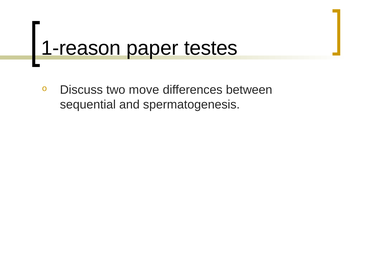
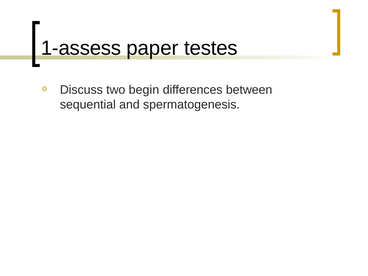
1-reason: 1-reason -> 1-assess (81, 48)
move: move -> begin (144, 90)
